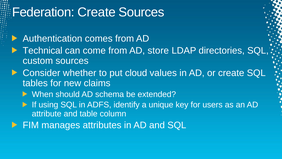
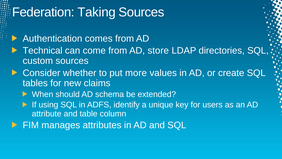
Federation Create: Create -> Taking (97, 12)
cloud: cloud -> more (136, 73)
